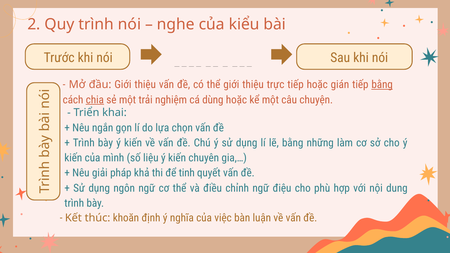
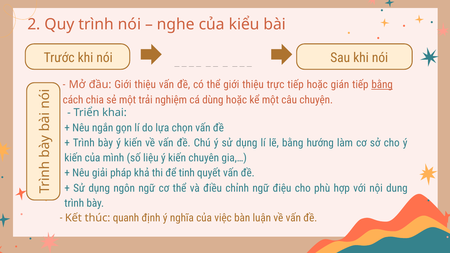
chia underline: present -> none (95, 100)
những: những -> hướng (320, 143)
khoăn: khoăn -> quanh (126, 218)
